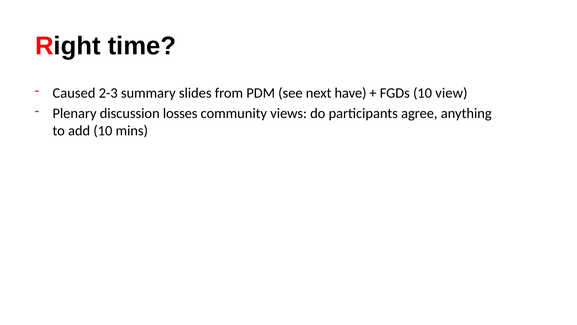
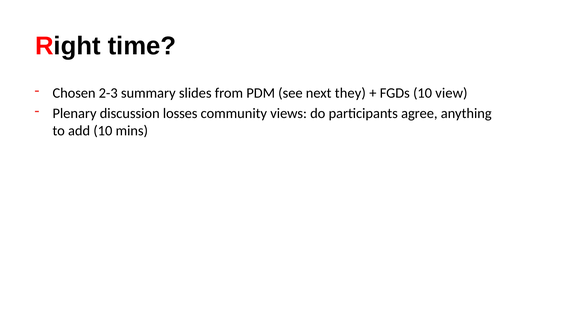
Caused: Caused -> Chosen (74, 93)
have: have -> they (350, 93)
